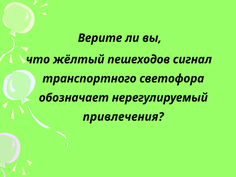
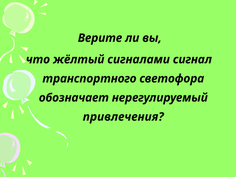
пешеходов: пешеходов -> сигналами (139, 59)
